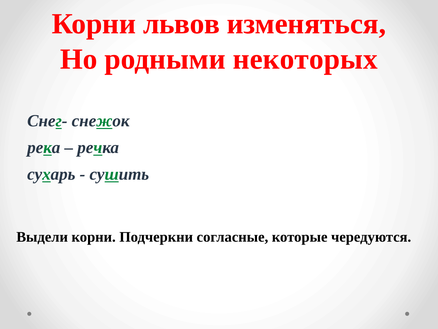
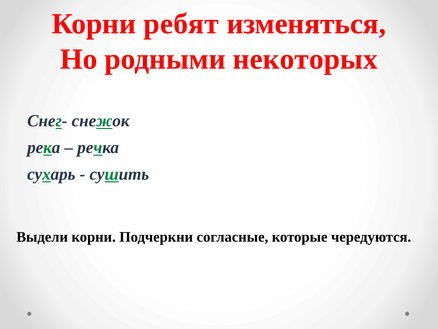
львов: львов -> ребят (181, 24)
